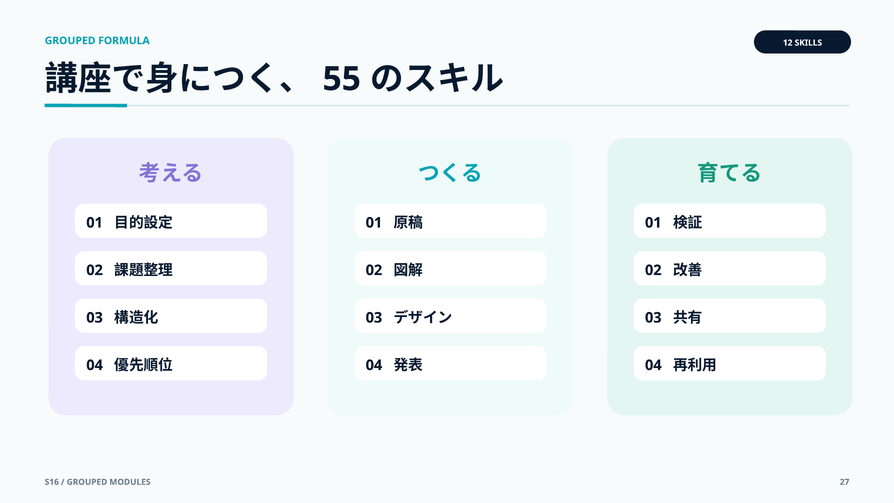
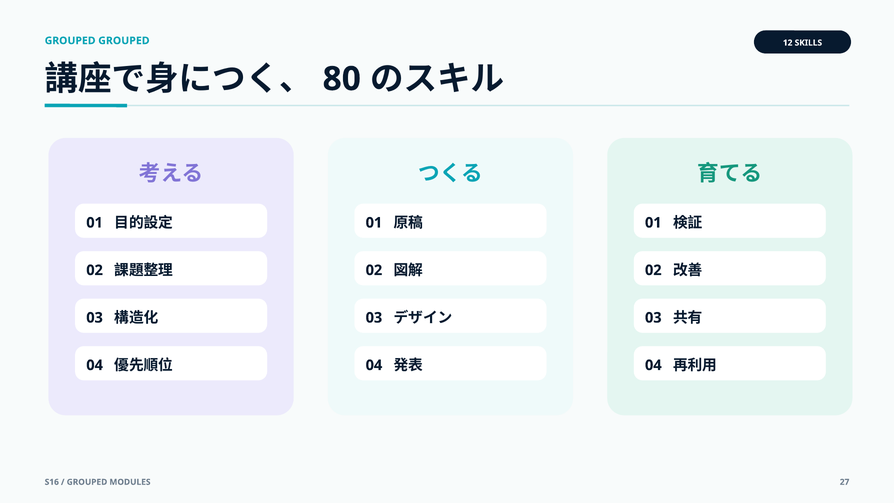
GROUPED FORMULA: FORMULA -> GROUPED (124, 41)
55: 55 -> 80 (342, 79)
